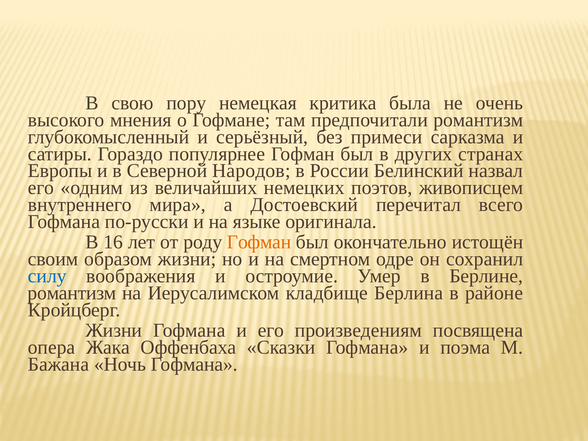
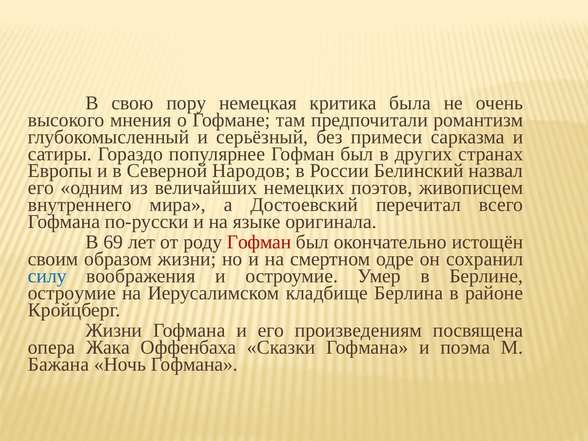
16: 16 -> 69 (113, 242)
Гофман colour: orange -> red (259, 242)
романтизм: романтизм -> остроумие (72, 293)
